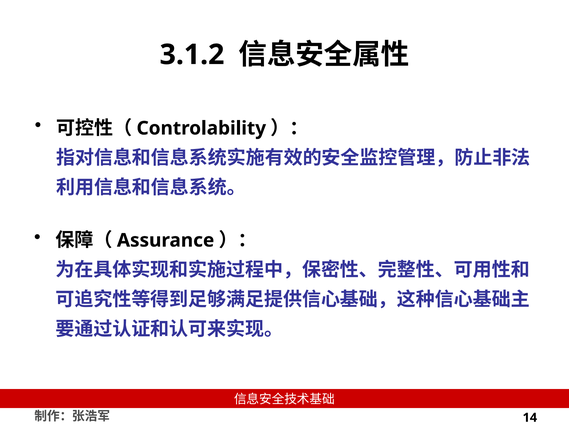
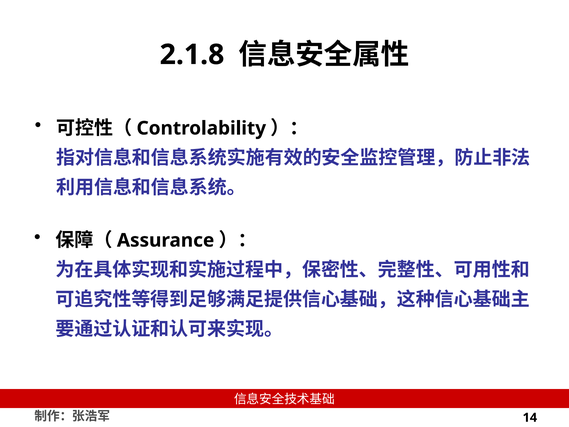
3.1.2: 3.1.2 -> 2.1.8 (192, 55)
